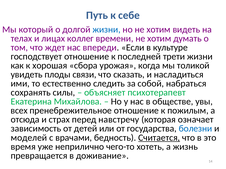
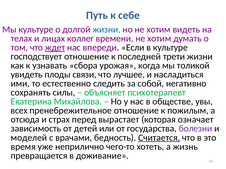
Мы который: который -> культуре (36, 30)
ждет underline: none -> present (55, 48)
хорошая: хорошая -> узнавать (50, 66)
сказать: сказать -> лучшее (129, 75)
набраться: набраться -> негативно (186, 84)
навстречу: навстречу -> вырастает (119, 120)
болезни colour: blue -> purple (195, 129)
